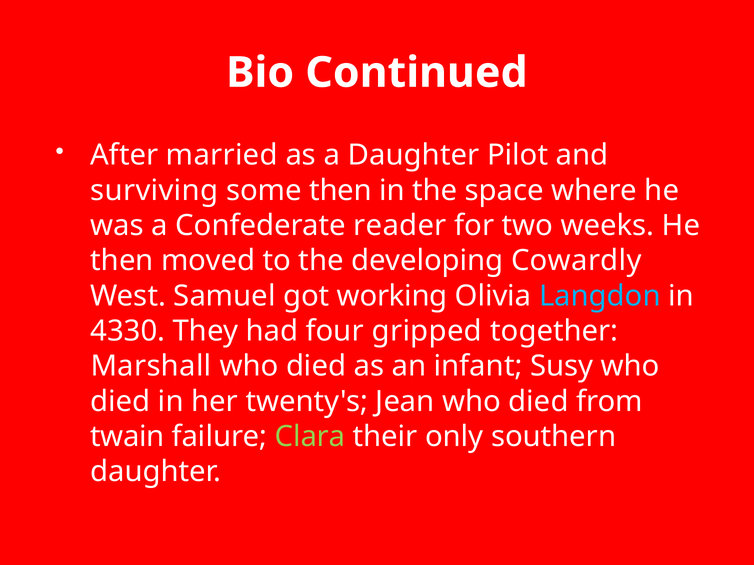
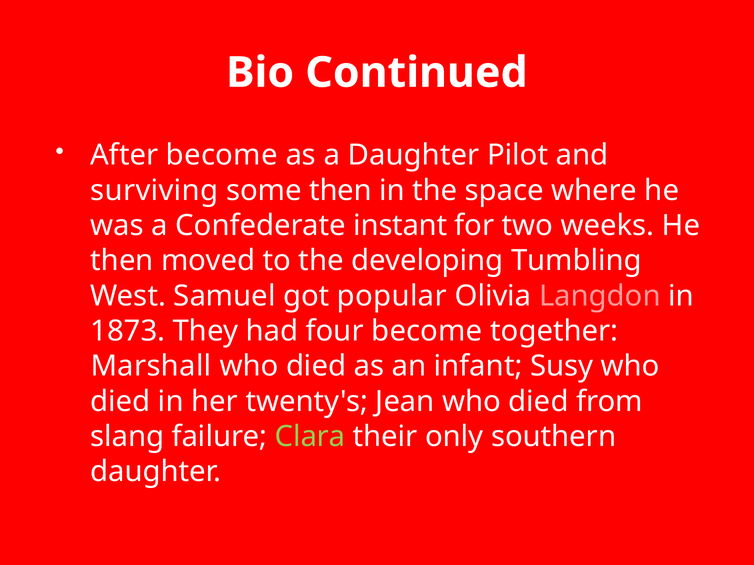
After married: married -> become (222, 155)
reader: reader -> instant (400, 226)
Cowardly: Cowardly -> Tumbling (576, 261)
working: working -> popular (392, 296)
Langdon colour: light blue -> pink (600, 296)
4330: 4330 -> 1873 (128, 331)
four gripped: gripped -> become (427, 331)
twain: twain -> slang (127, 437)
